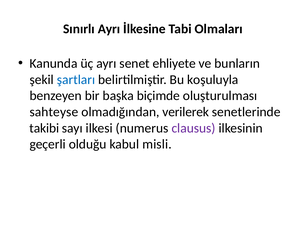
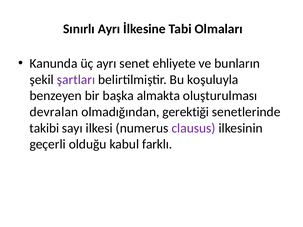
şartları colour: blue -> purple (76, 80)
biçimde: biçimde -> almakta (158, 96)
sahteyse: sahteyse -> devralan (54, 112)
verilerek: verilerek -> gerektiği (186, 112)
misli: misli -> farklı (157, 144)
